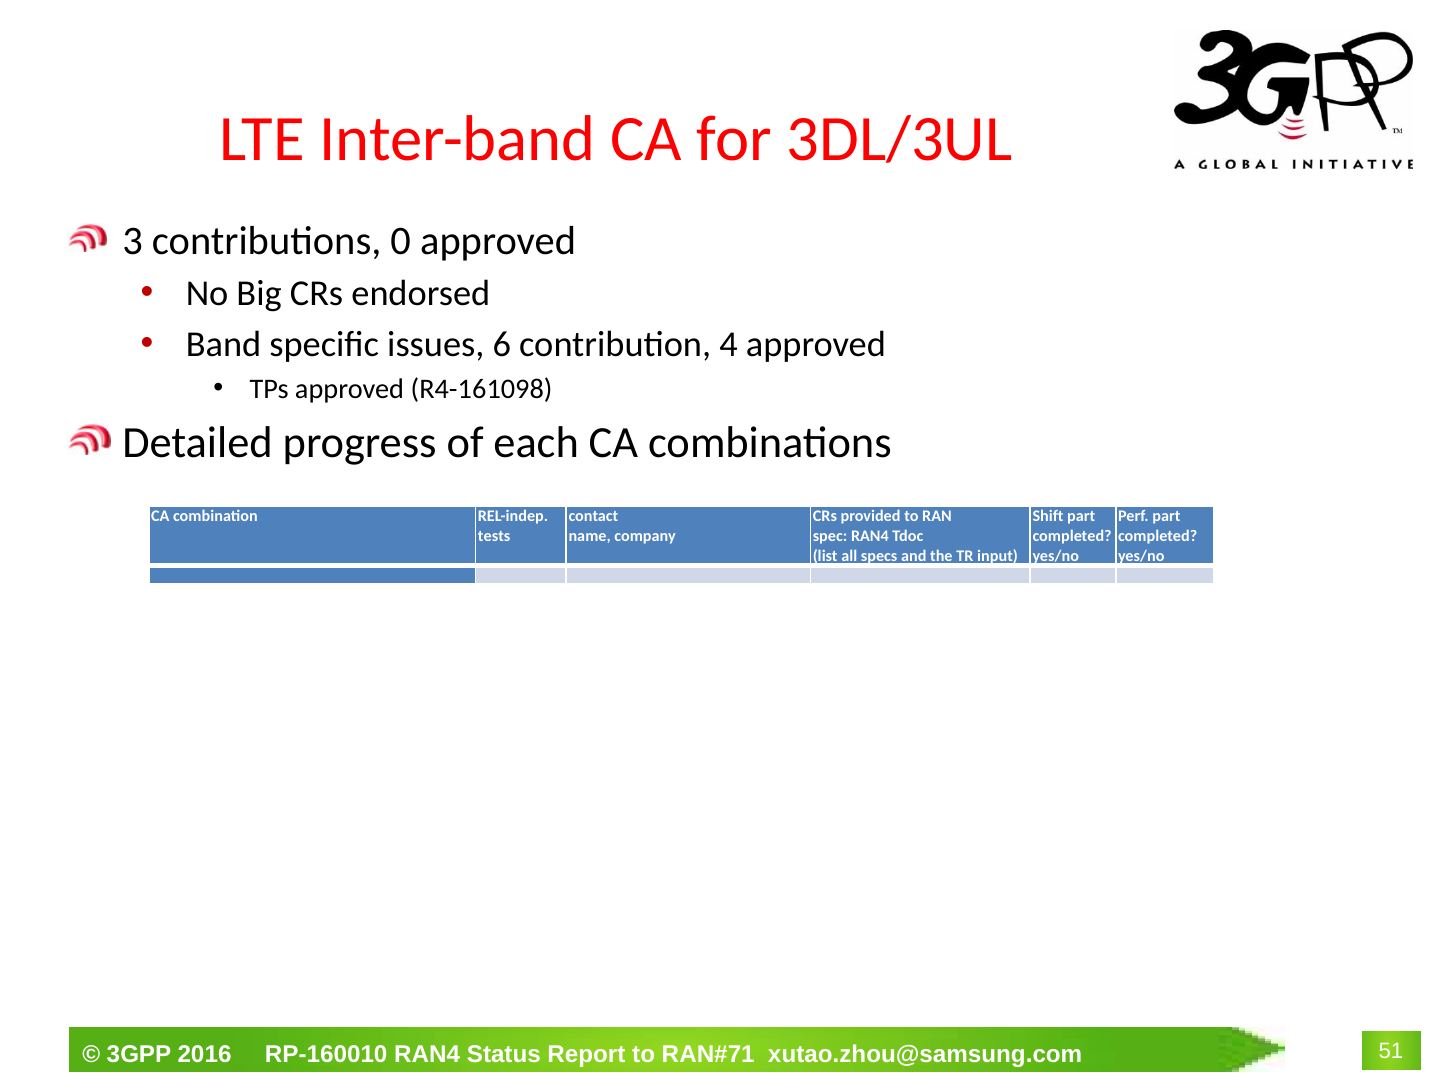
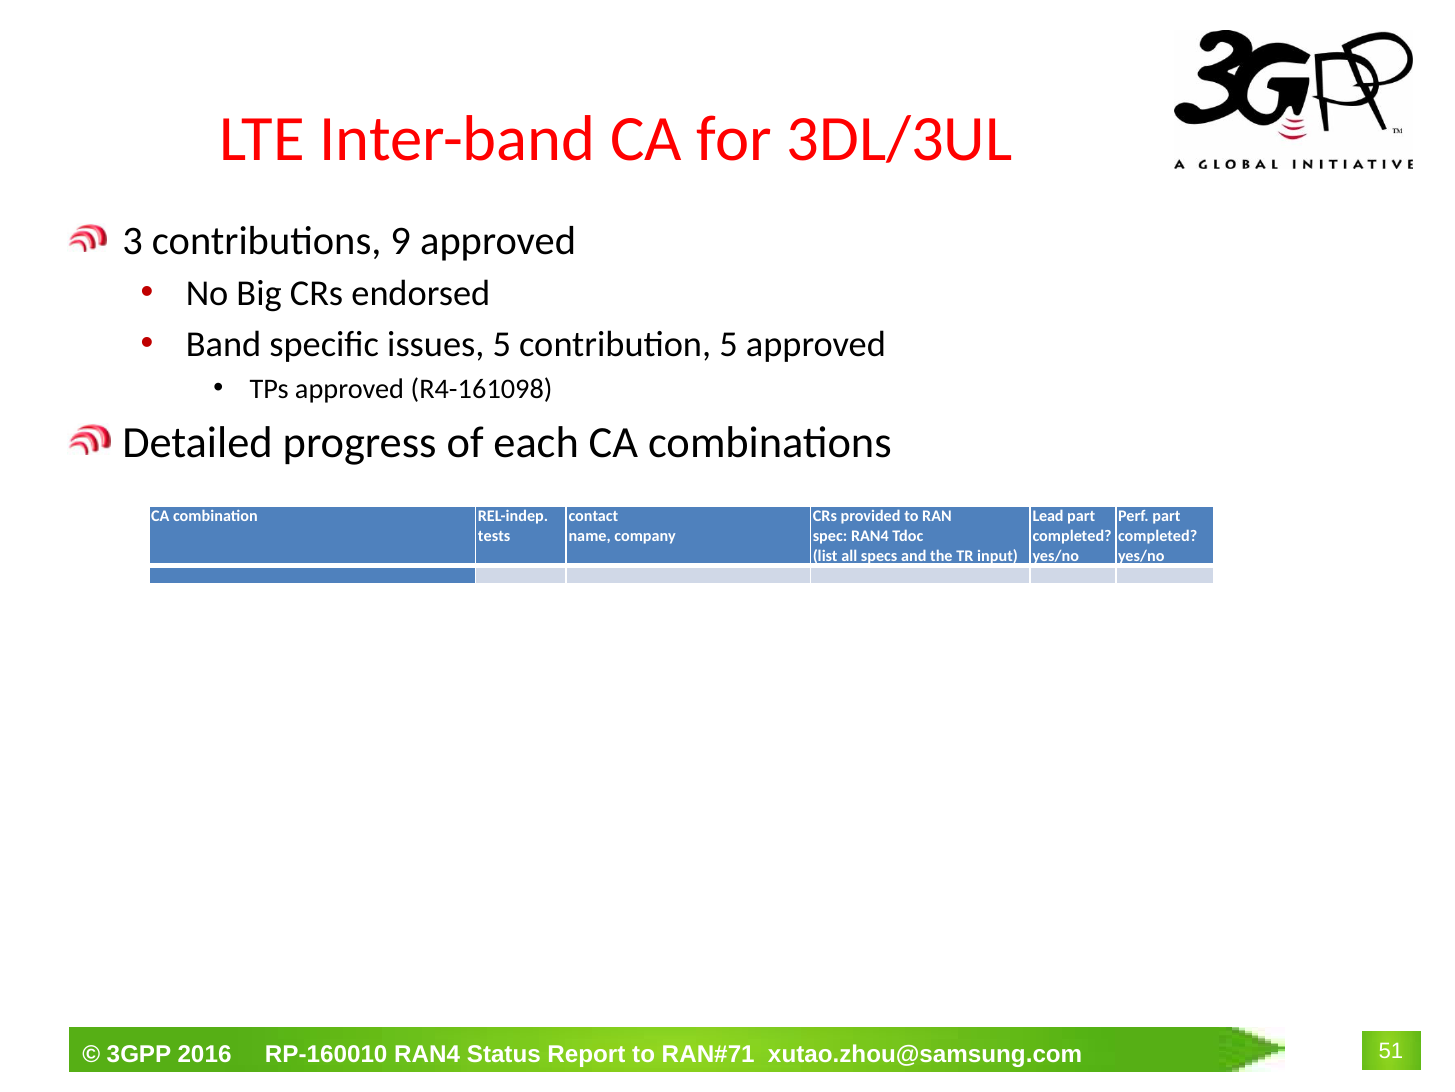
0: 0 -> 9 (401, 241)
issues 6: 6 -> 5 (502, 345)
contribution 4: 4 -> 5 (728, 345)
Shift: Shift -> Lead (1048, 516)
